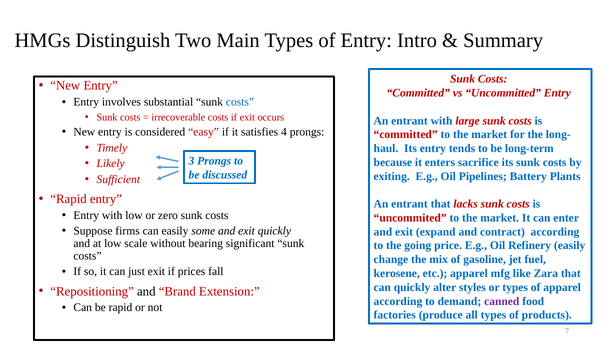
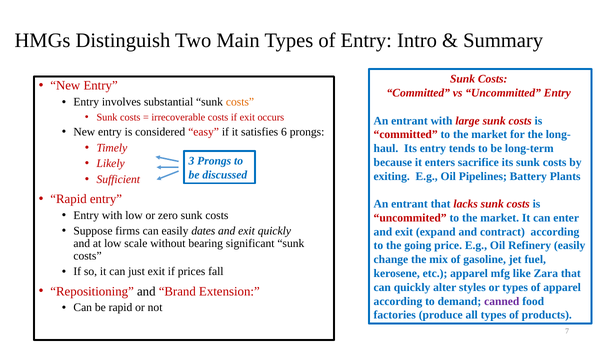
costs colour: blue -> orange (240, 102)
4: 4 -> 6 (284, 132)
some: some -> dates (203, 231)
